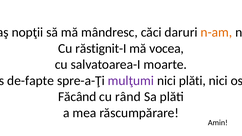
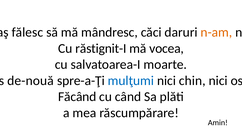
nopţii: nopţii -> fălesc (27, 32)
de-fapte: de-fapte -> de-nouă (31, 81)
mulţumi colour: purple -> blue (131, 81)
nici plăti: plăti -> chin (192, 81)
rând: rând -> când (128, 97)
